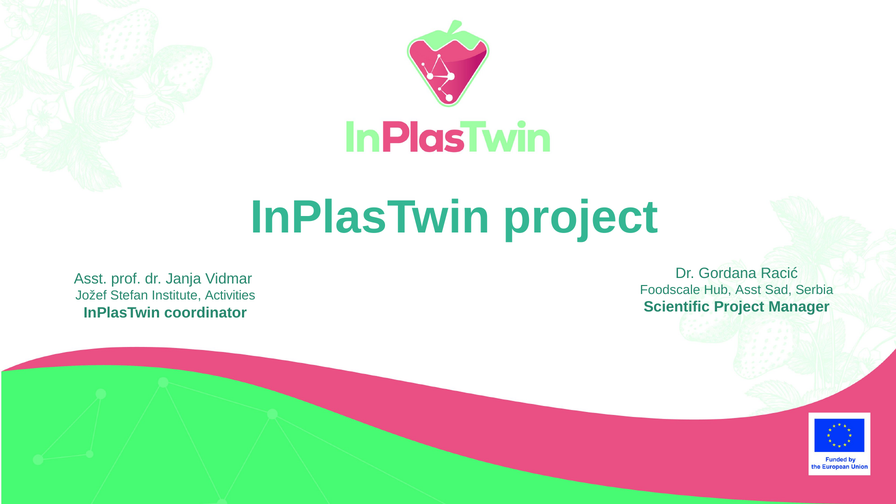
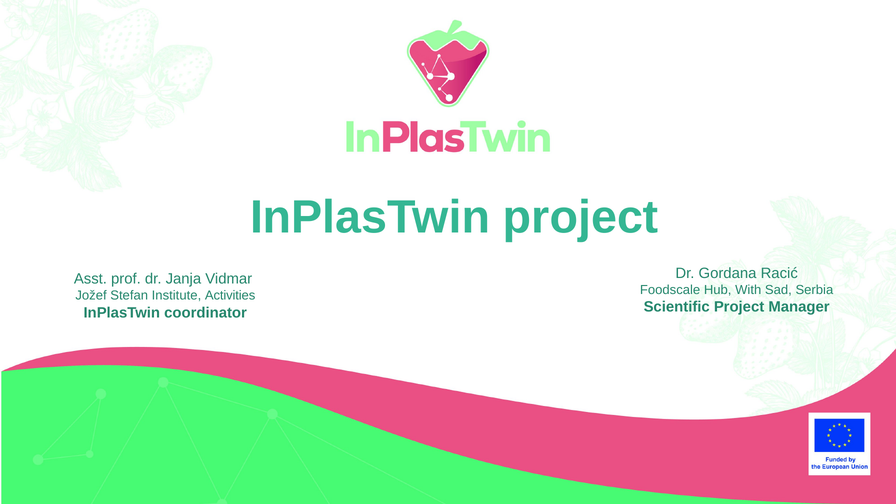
Hub Asst: Asst -> With (748, 290)
